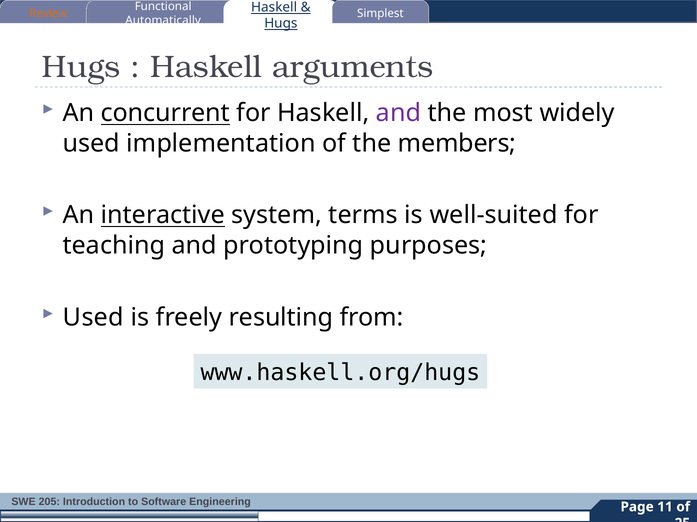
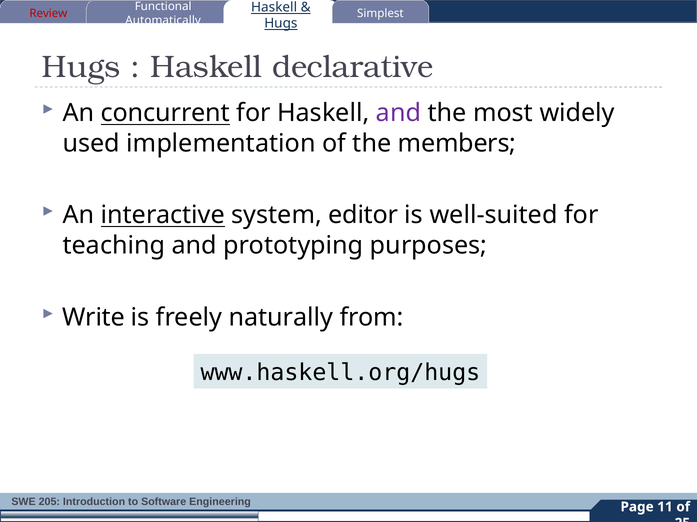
Review colour: orange -> red (48, 14)
arguments: arguments -> declarative (353, 67)
terms: terms -> editor (363, 215)
Used: Used -> Write (94, 318)
resulting: resulting -> naturally (281, 318)
